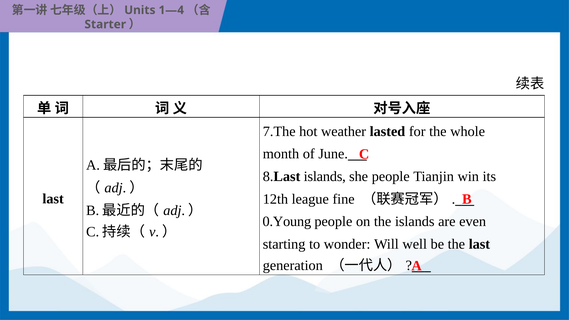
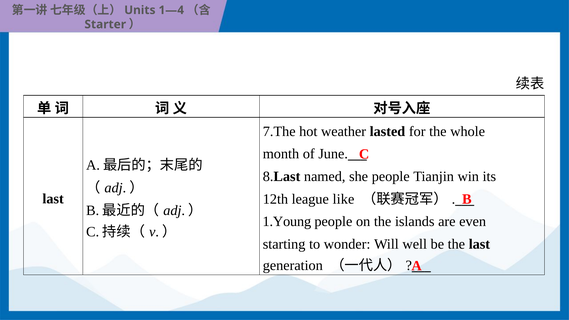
8.Last islands: islands -> named (325, 176)
fine: fine -> like (343, 199)
0.Young: 0.Young -> 1.Young (287, 222)
